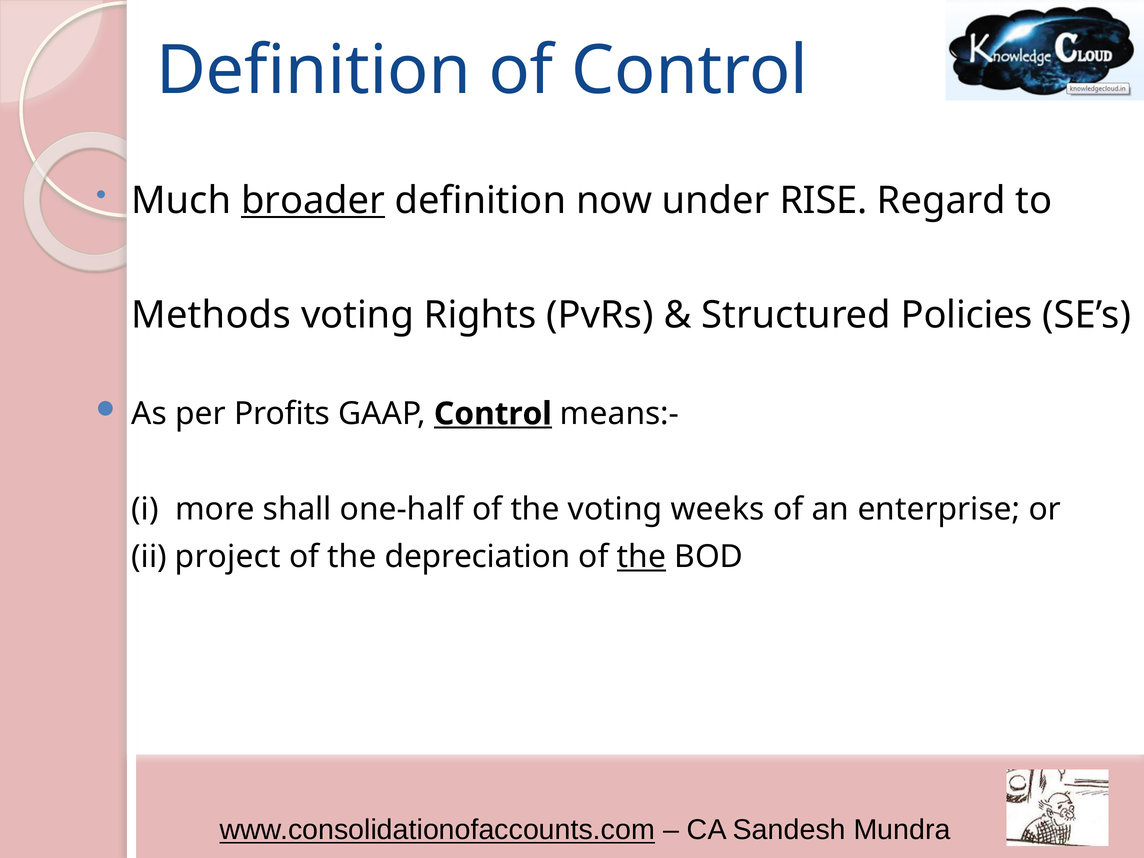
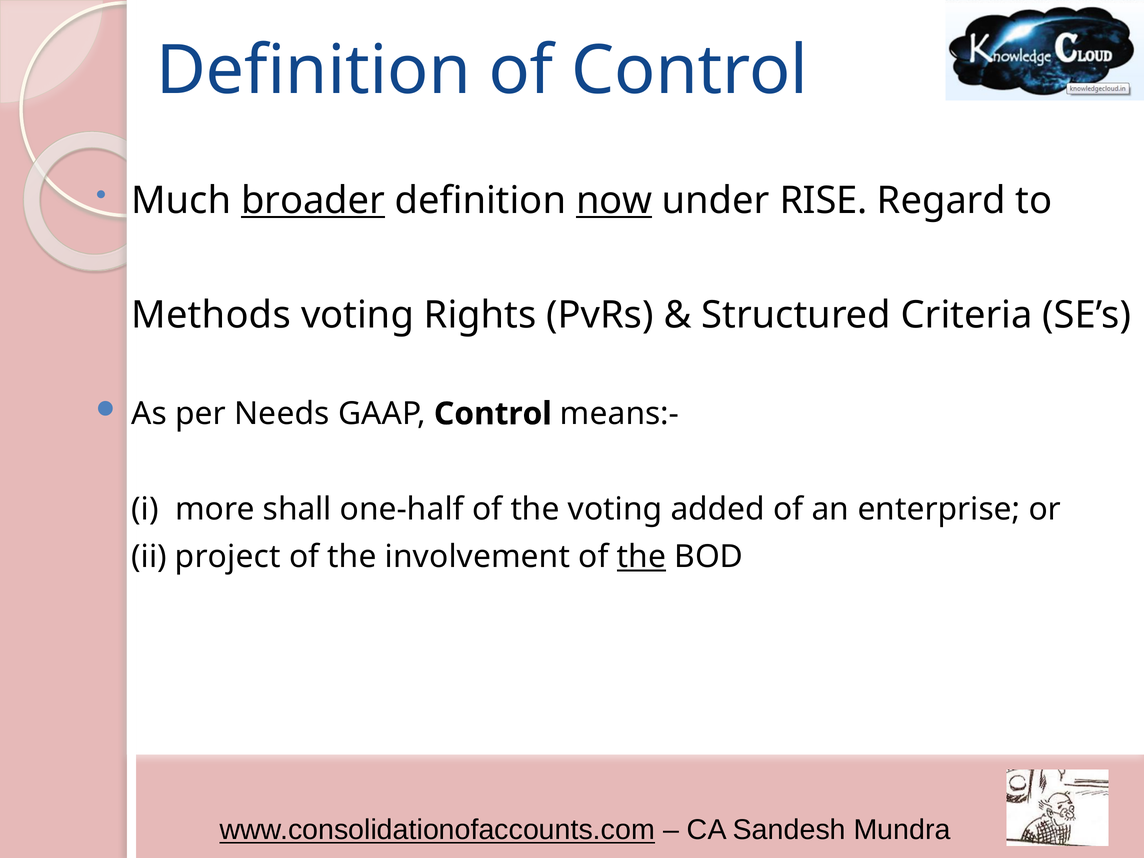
now underline: none -> present (614, 201)
Policies: Policies -> Criteria (967, 315)
Profits: Profits -> Needs (282, 414)
Control underline: present -> none (493, 414)
weeks: weeks -> added (718, 509)
depreciation: depreciation -> involvement (478, 557)
